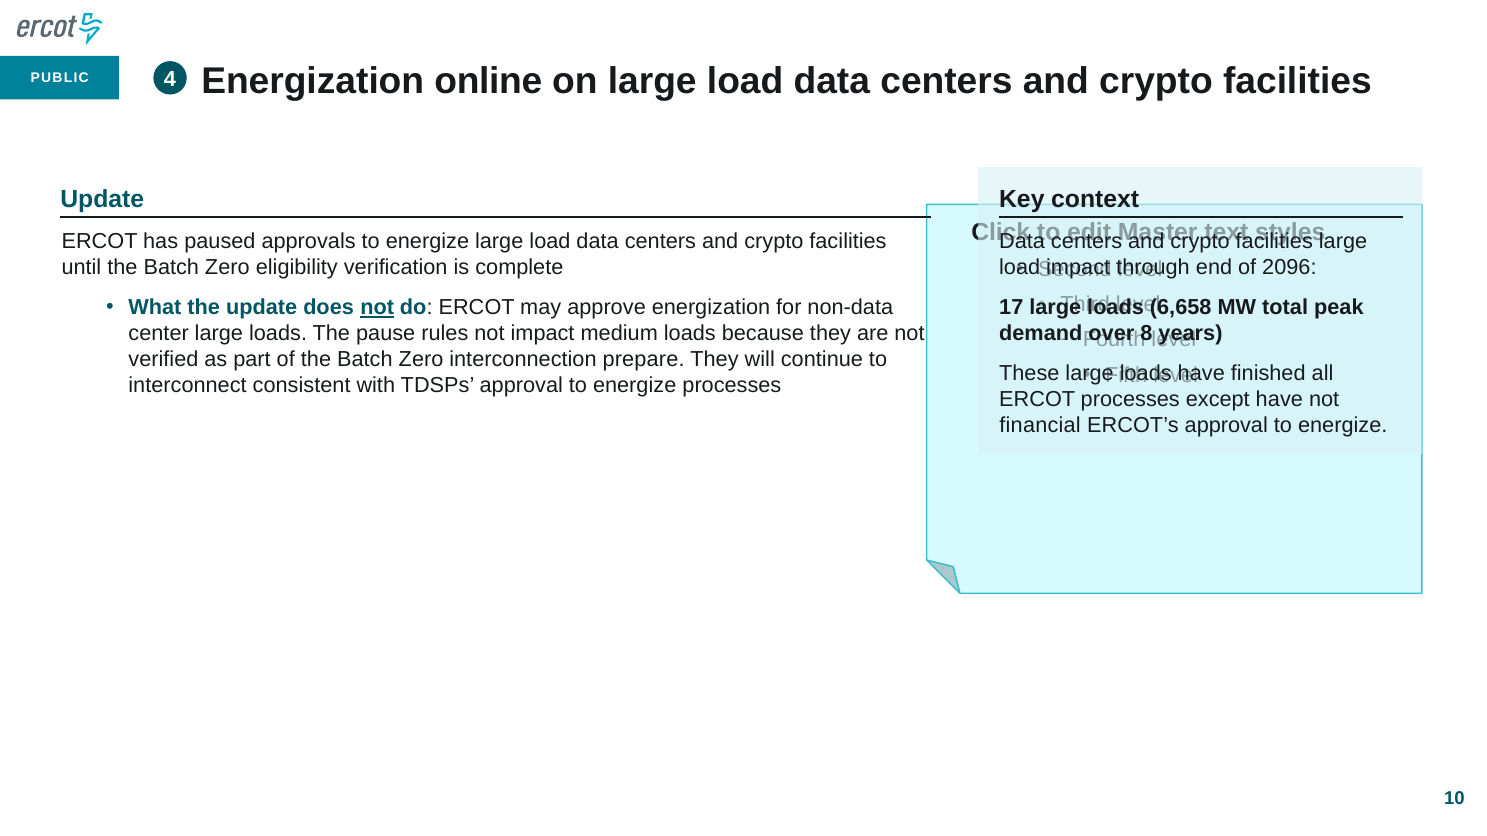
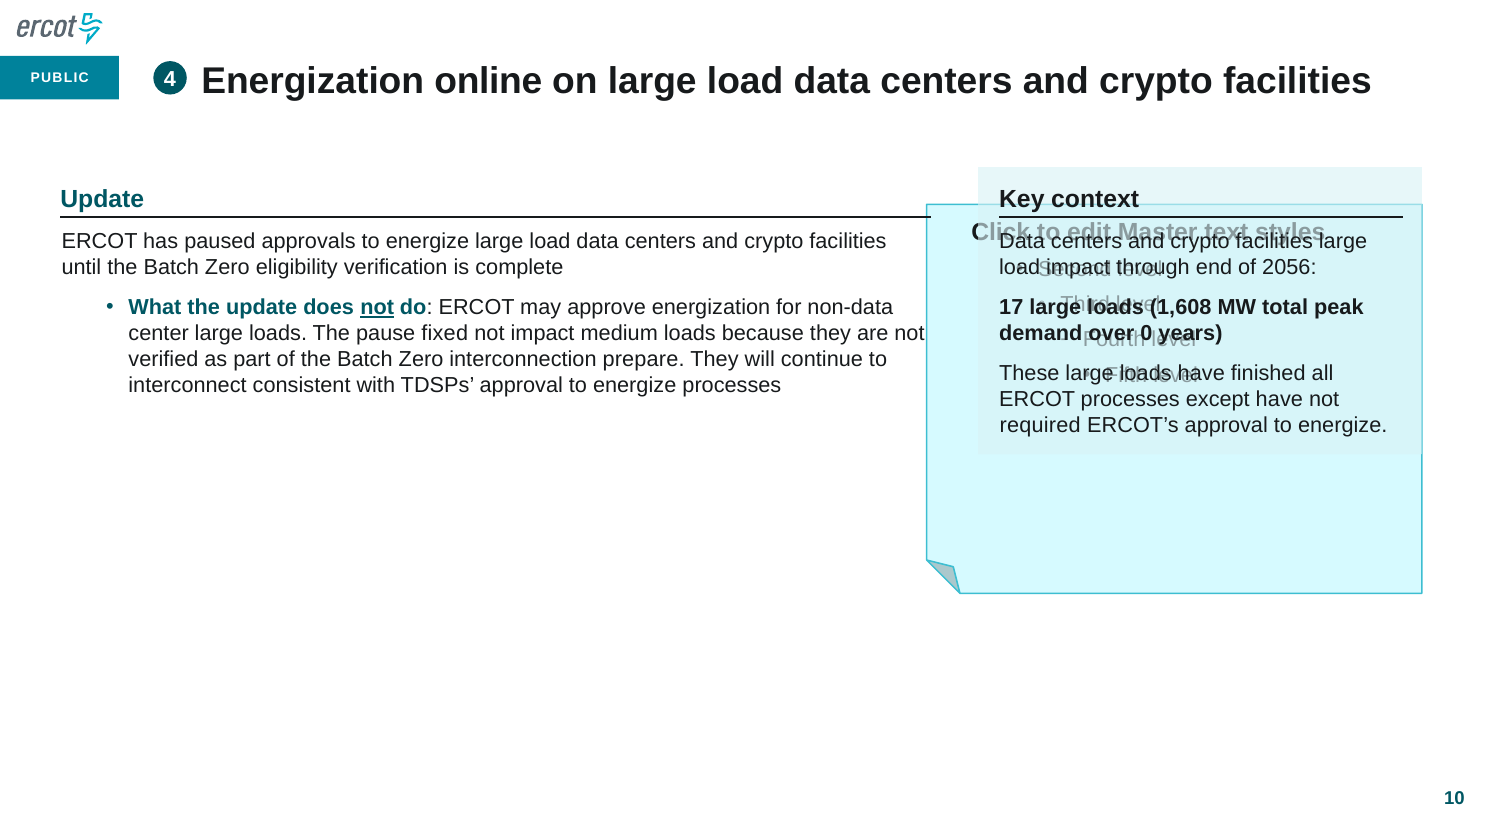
2096: 2096 -> 2056 (1289, 268)
6,658: 6,658 -> 1,608 (1181, 308)
rules: rules -> fixed (445, 334)
8: 8 -> 0 (1146, 334)
financial: financial -> required (1040, 426)
